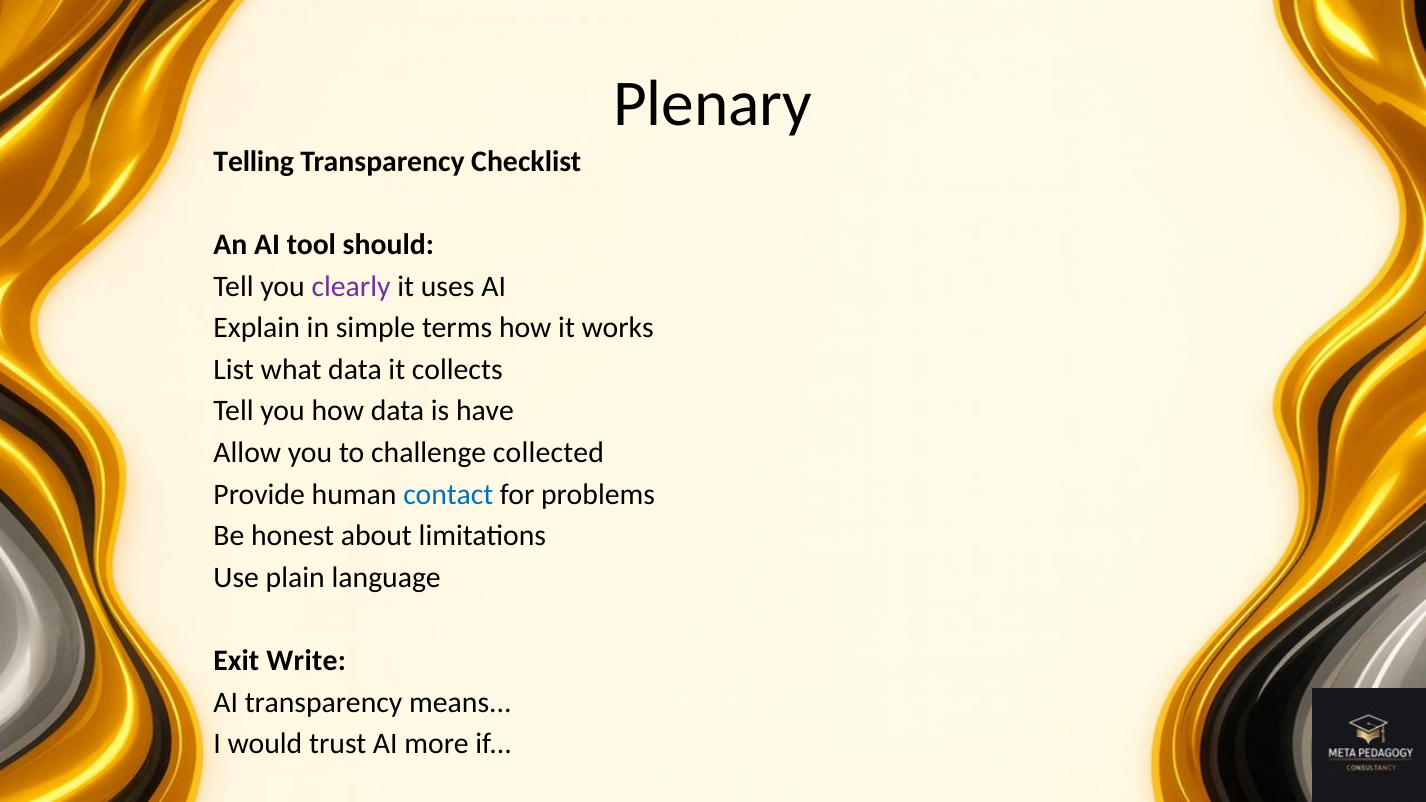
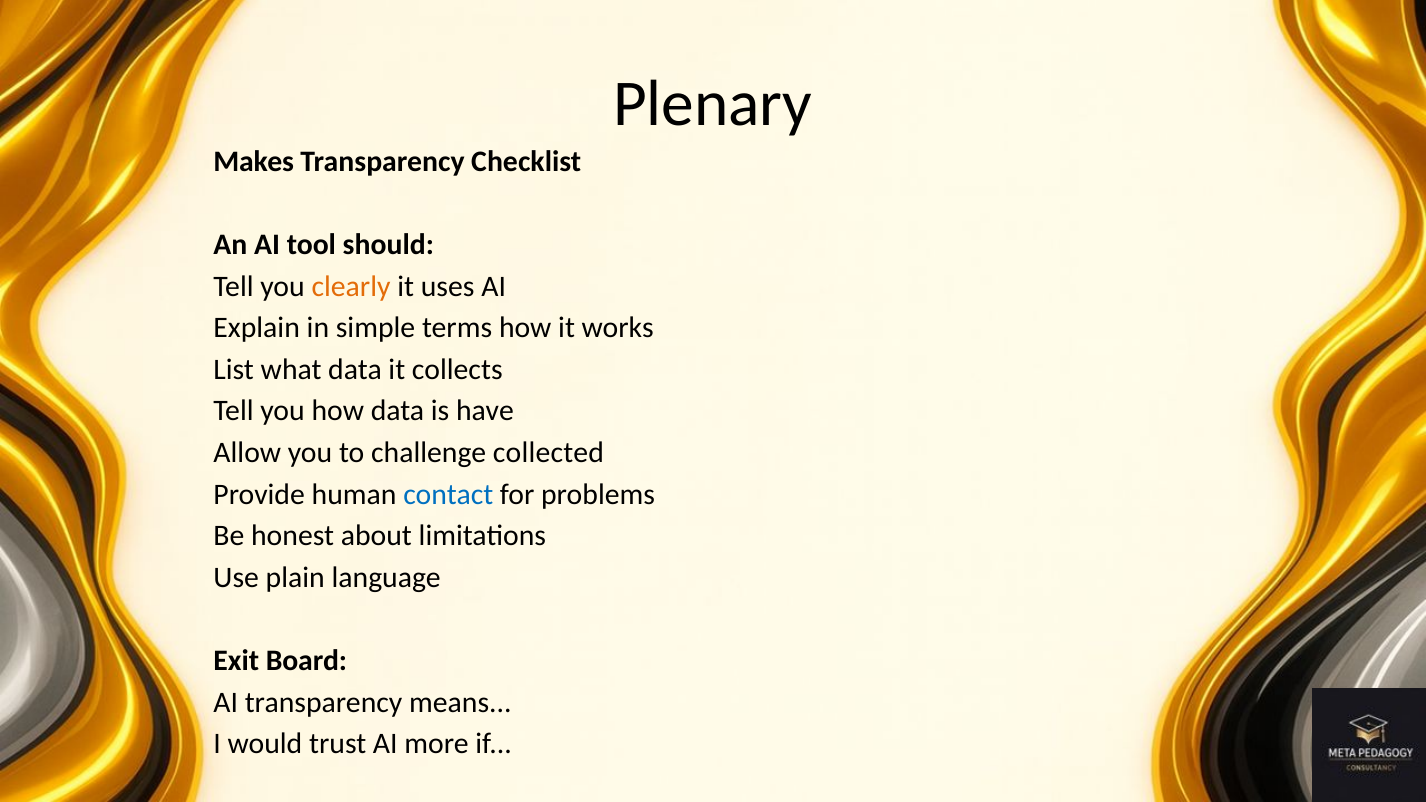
Telling: Telling -> Makes (254, 162)
clearly colour: purple -> orange (351, 286)
Write: Write -> Board (307, 661)
